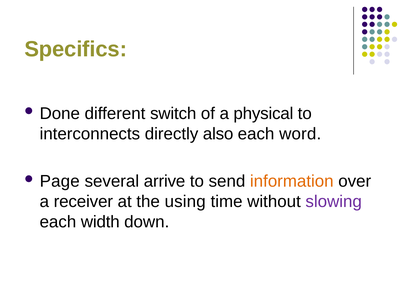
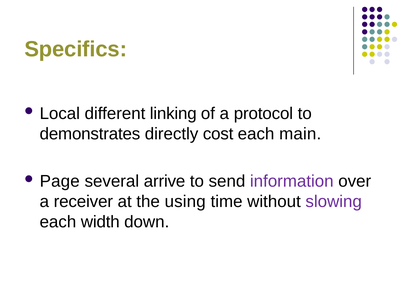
Done: Done -> Local (60, 113)
switch: switch -> linking (173, 113)
physical: physical -> protocol (263, 113)
interconnects: interconnects -> demonstrates (90, 134)
also: also -> cost (218, 134)
word: word -> main (300, 134)
information colour: orange -> purple (292, 181)
